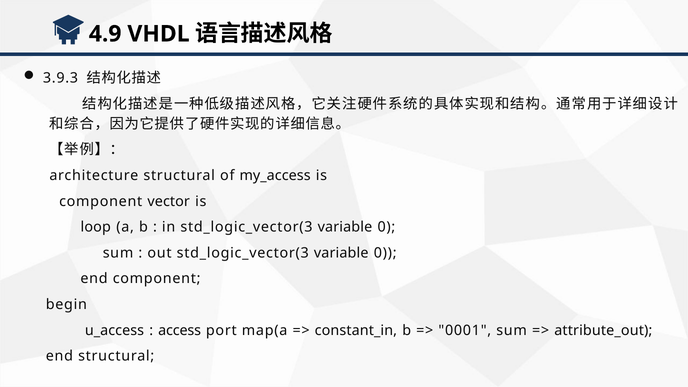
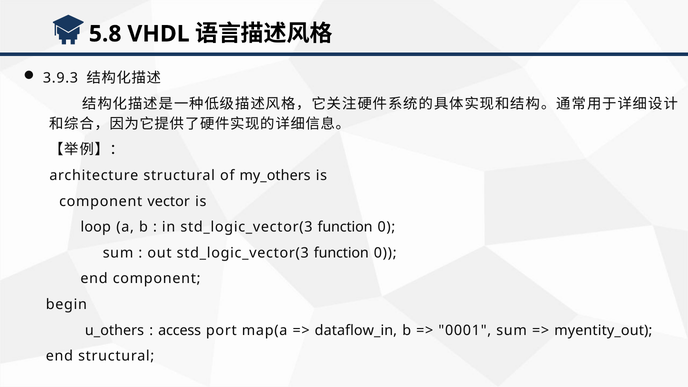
4.9: 4.9 -> 5.8 (105, 34)
my_access: my_access -> my_others (275, 175)
in std_logic_vector(3 variable: variable -> function (345, 227)
out std_logic_vector(3 variable: variable -> function (341, 253)
u_access: u_access -> u_others (115, 330)
constant_in: constant_in -> dataflow_in (356, 330)
attribute_out: attribute_out -> myentity_out (603, 330)
